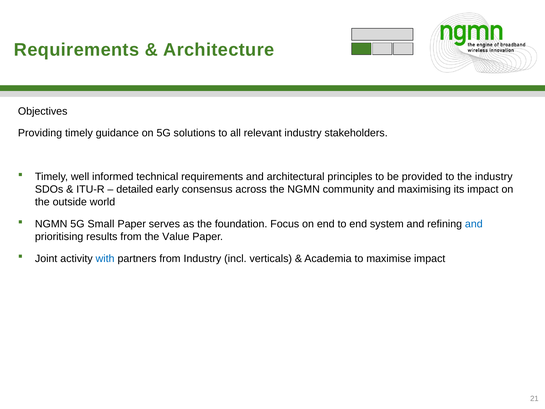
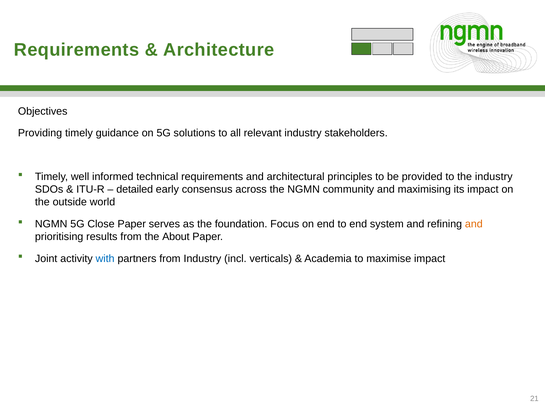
Small: Small -> Close (101, 224)
and colour: blue -> orange (474, 224)
Value: Value -> About (176, 237)
